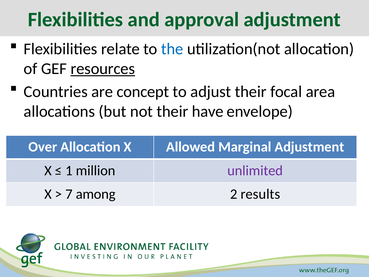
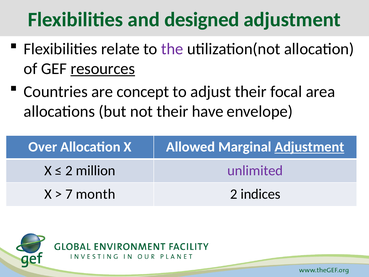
approval: approval -> designed (202, 19)
the colour: blue -> purple (172, 49)
Adjustment underline: none -> present (309, 147)
1: 1 -> 2 (69, 170)
among: among -> month (96, 194)
results: results -> indices (260, 194)
